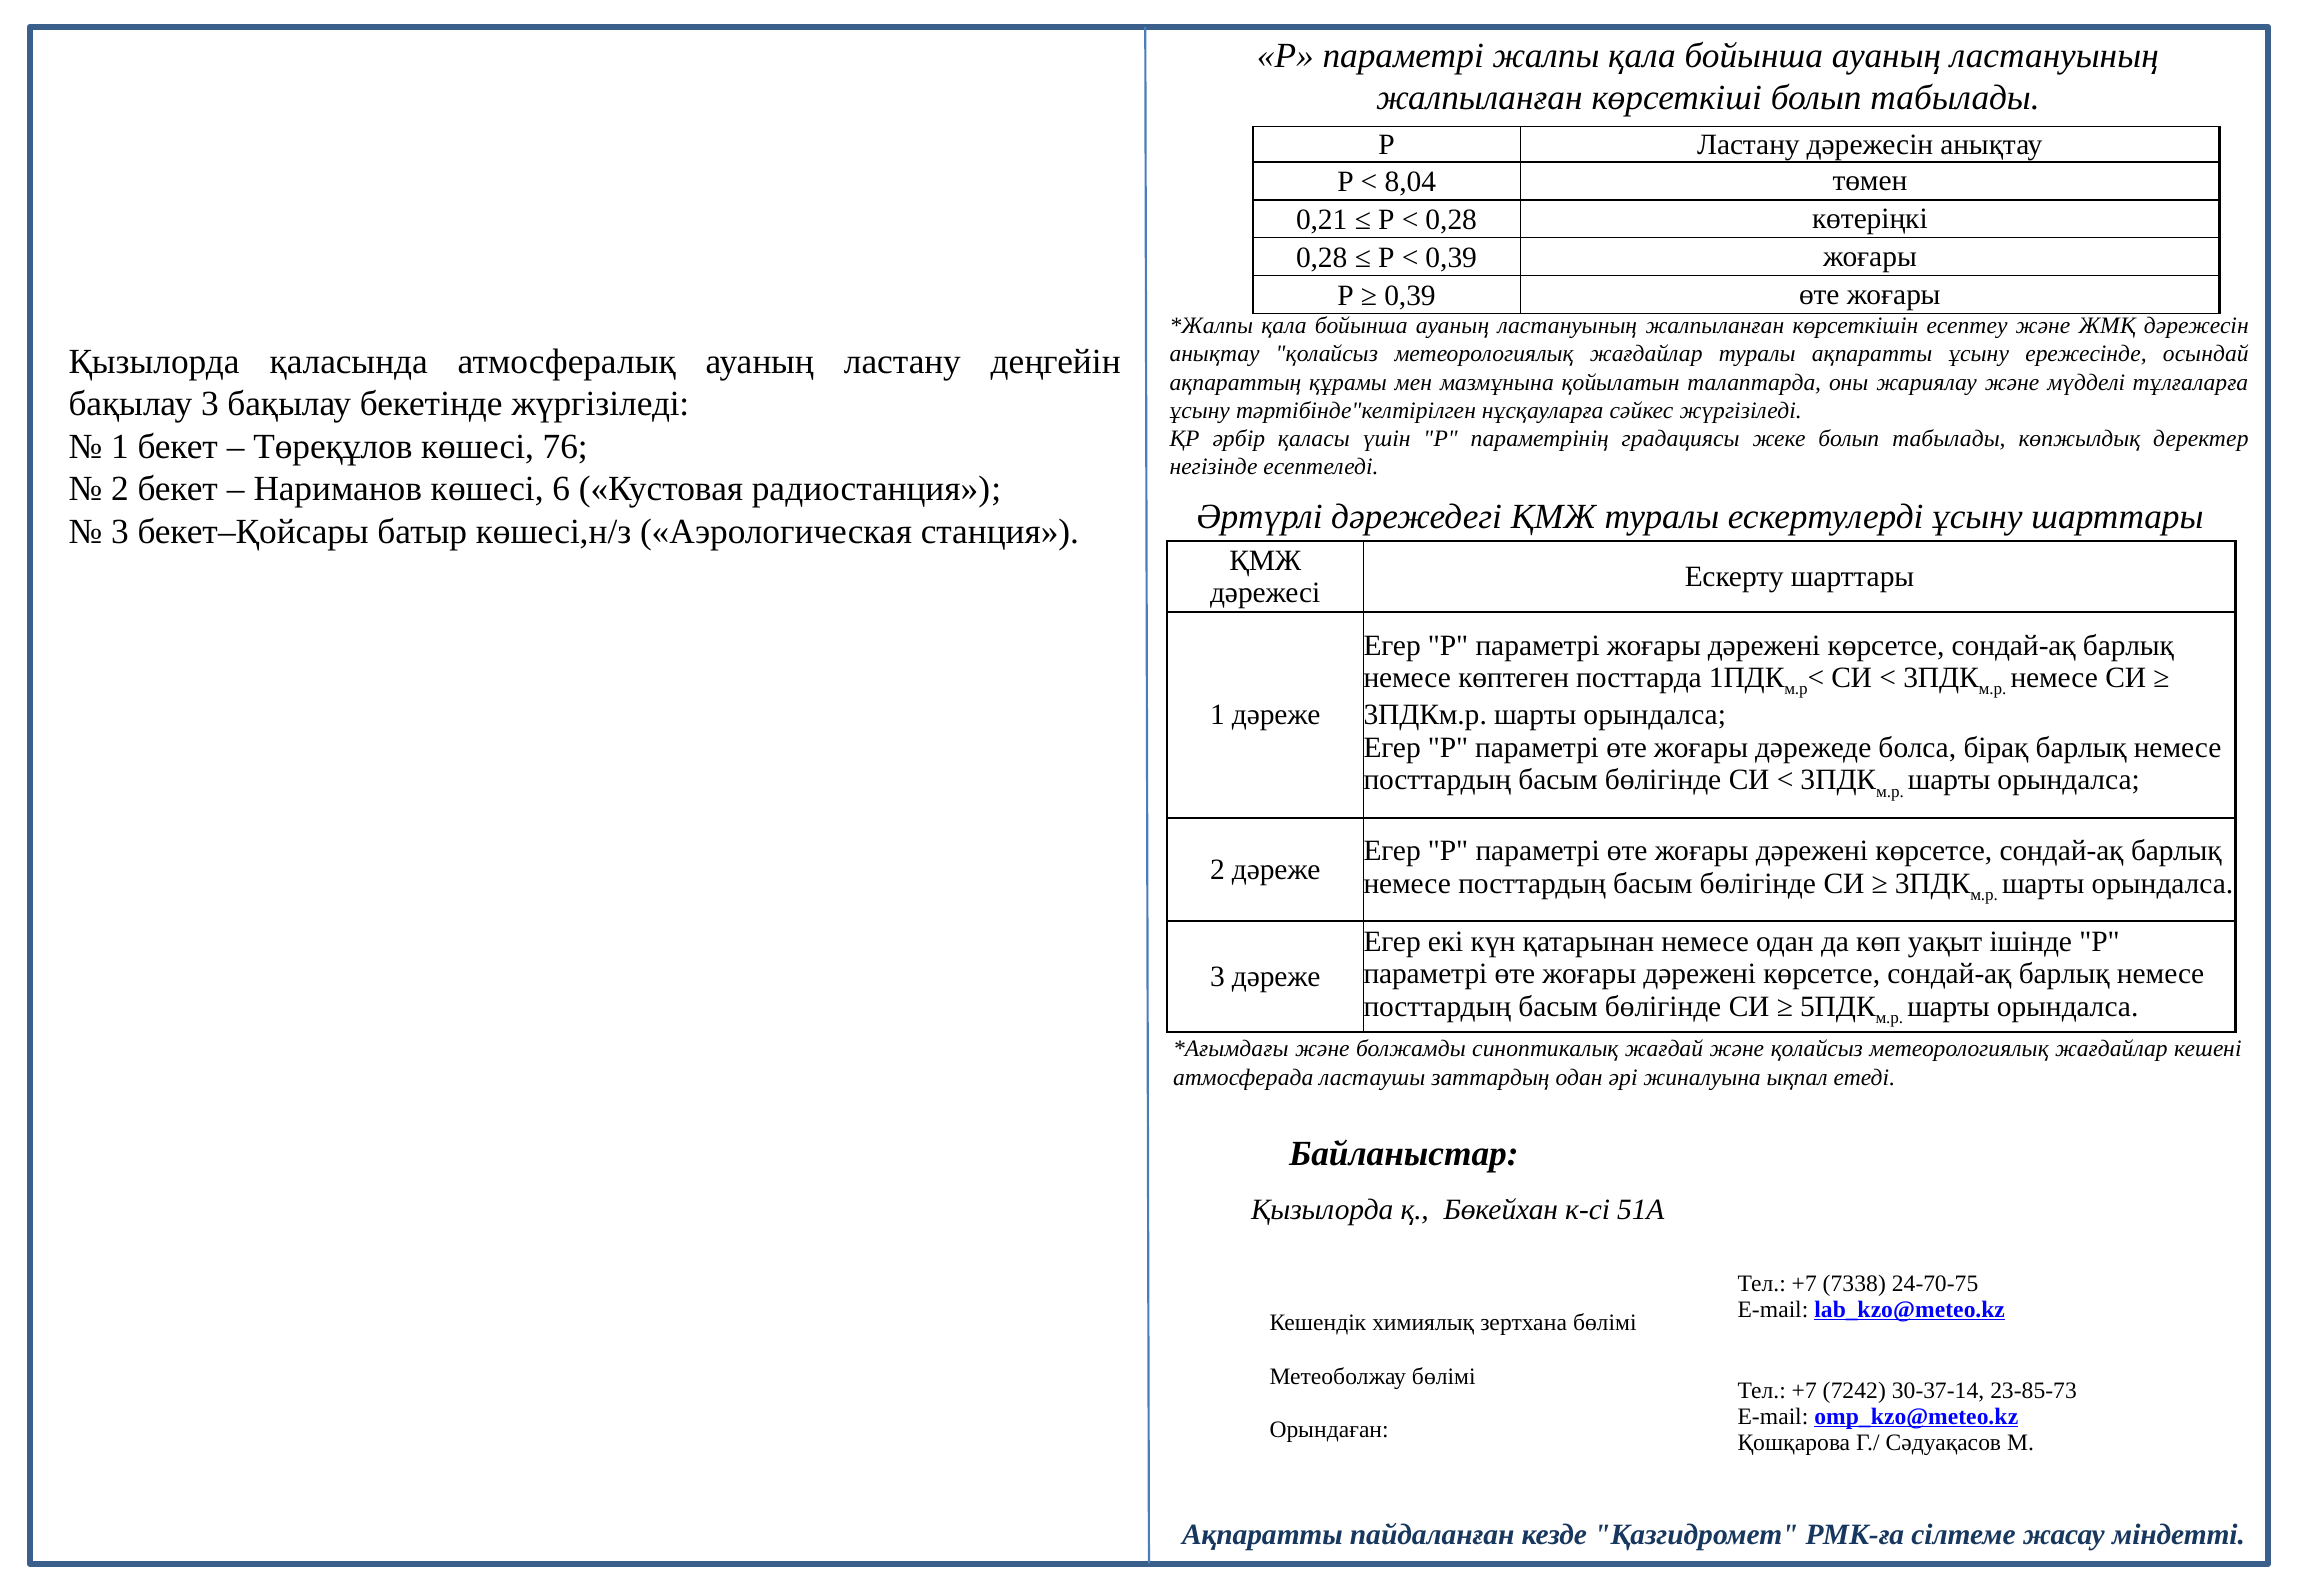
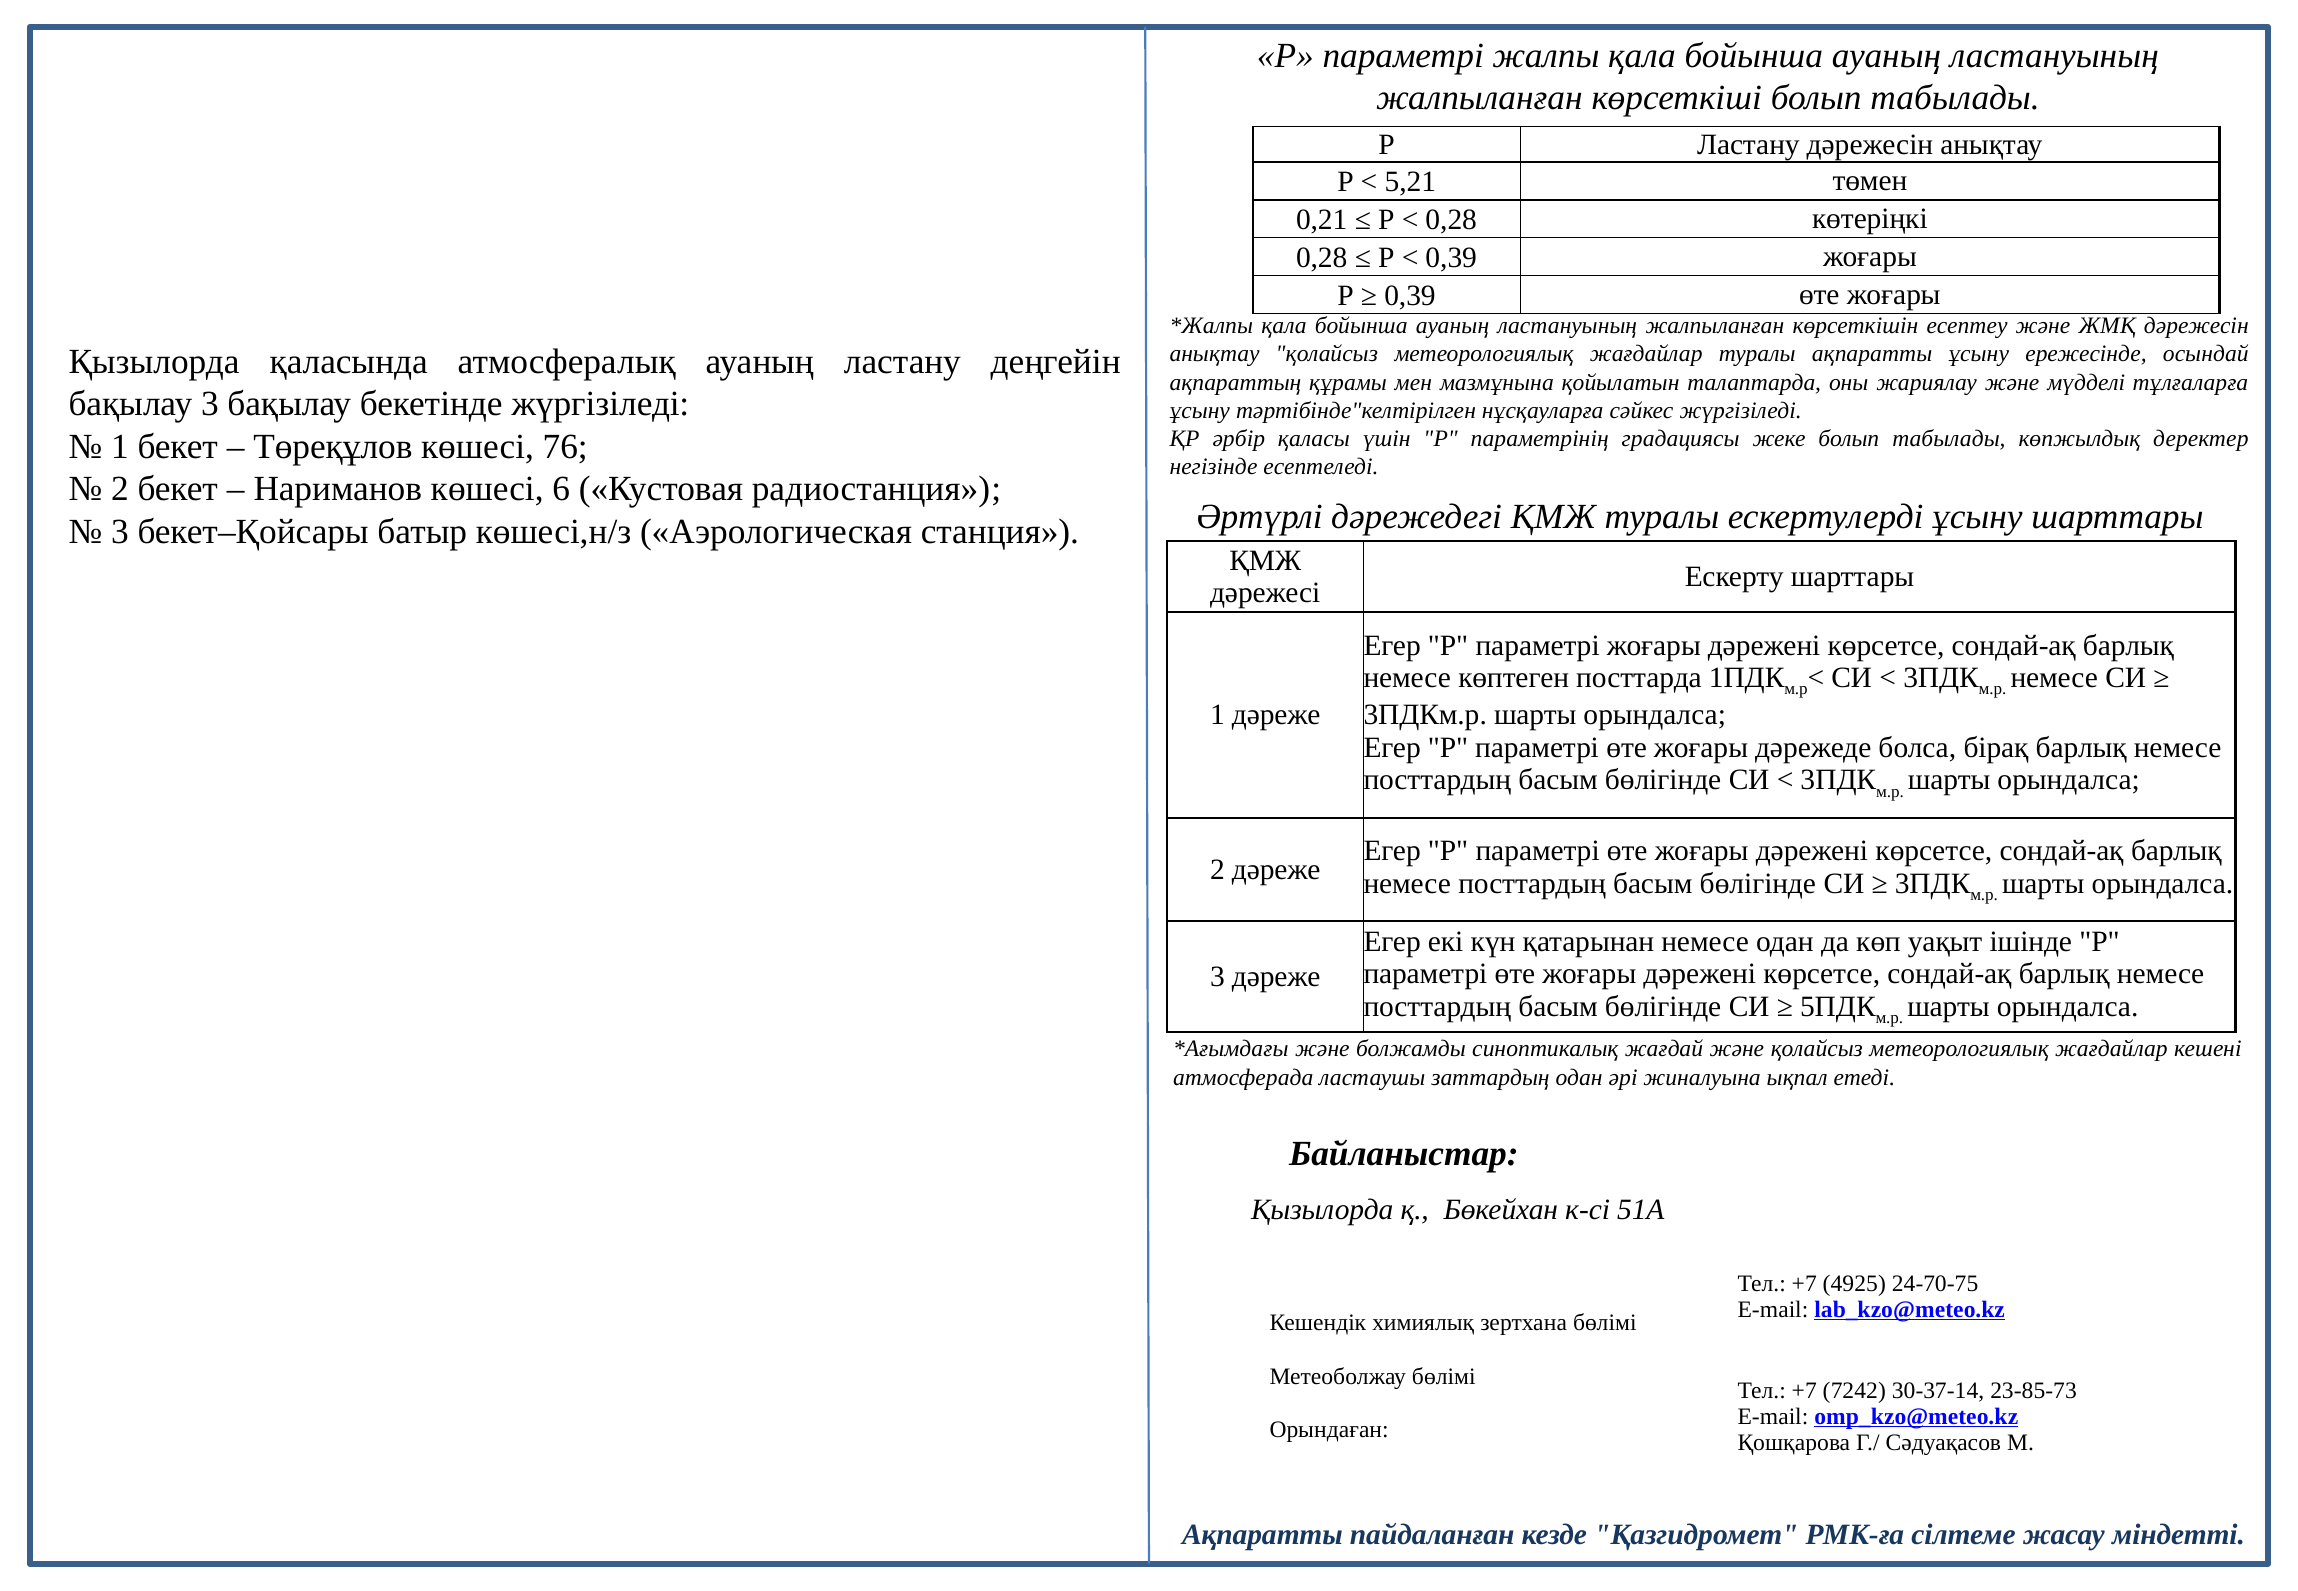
8,04: 8,04 -> 5,21 (1410, 182)
7338: 7338 -> 4925 (1854, 1283)
